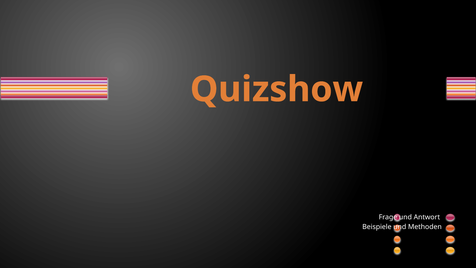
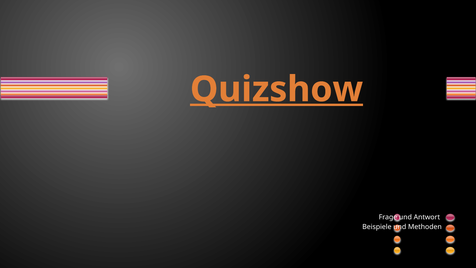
Quizshow underline: none -> present (277, 89)
